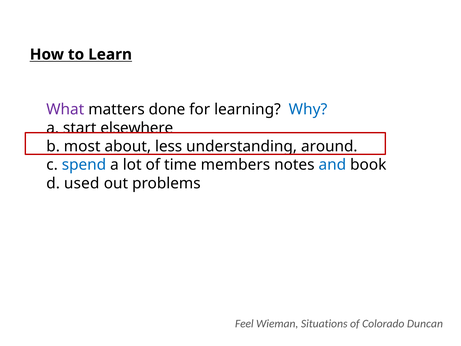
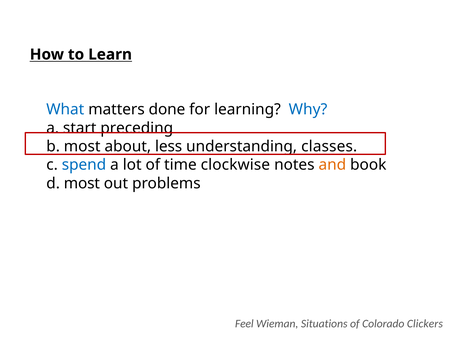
What colour: purple -> blue (65, 109)
elsewhere: elsewhere -> preceding (137, 128)
around: around -> classes (329, 146)
members: members -> clockwise (235, 165)
and colour: blue -> orange (332, 165)
d used: used -> most (82, 183)
Duncan: Duncan -> Clickers (425, 323)
